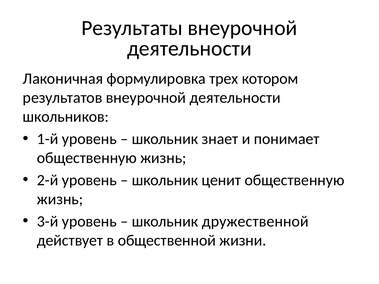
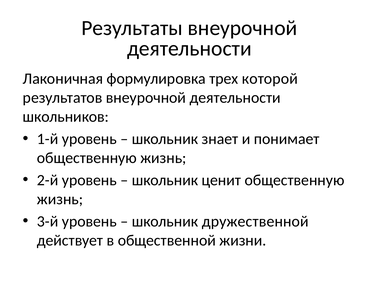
котором: котором -> которой (270, 79)
